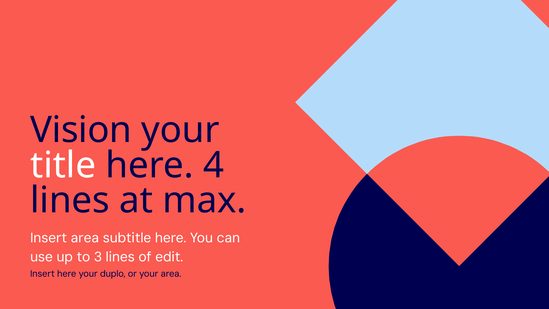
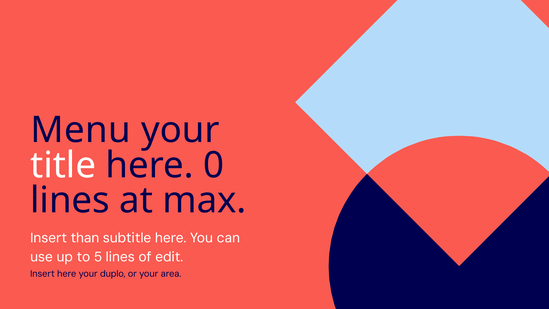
Vision: Vision -> Menu (81, 130)
4: 4 -> 0 (214, 165)
Insert area: area -> than (85, 238)
3: 3 -> 5 (98, 257)
